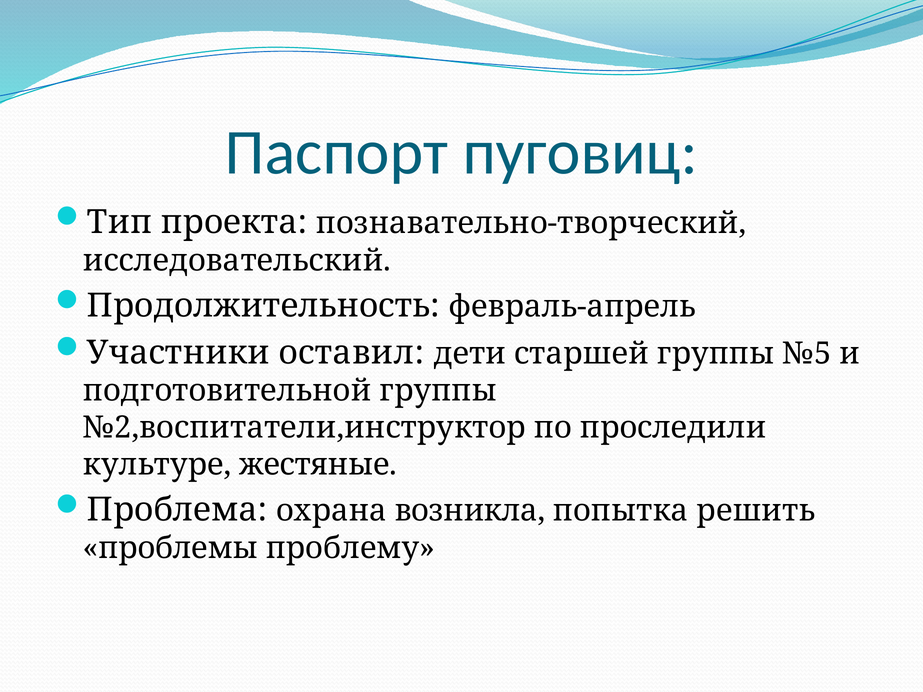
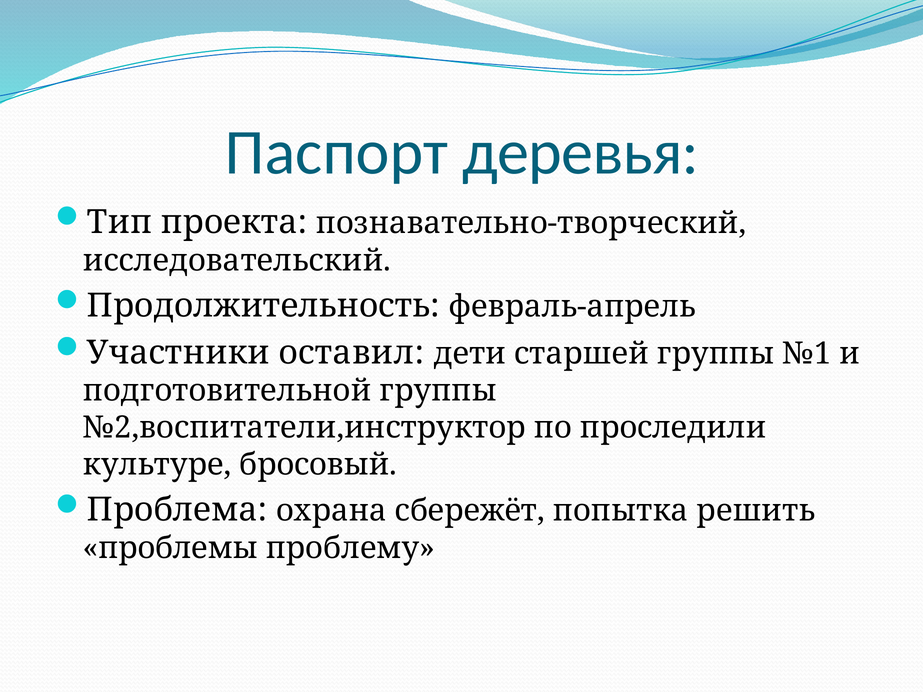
пуговиц: пуговиц -> деревья (580, 152)
№5: №5 -> №1 (807, 354)
жестяные: жестяные -> бросовый (318, 465)
возникла: возникла -> сбережёт (470, 511)
